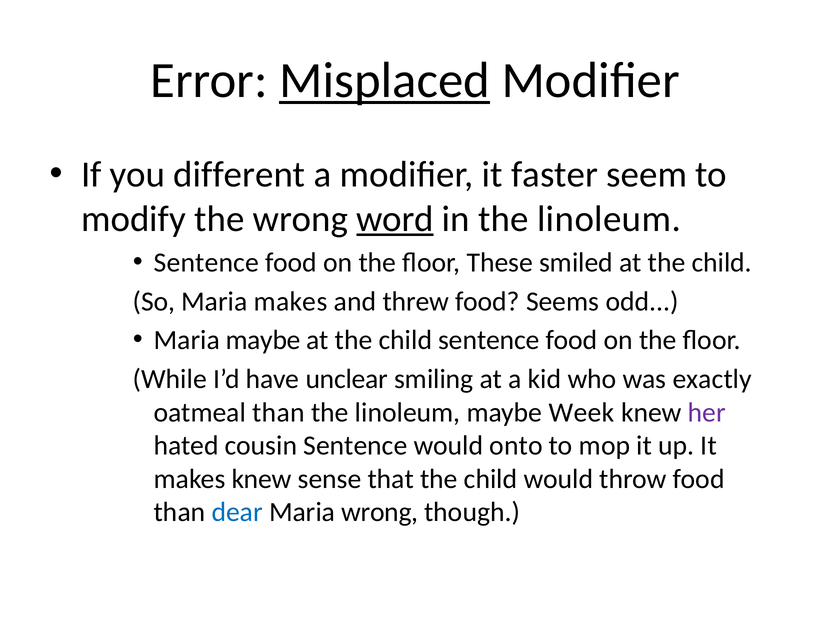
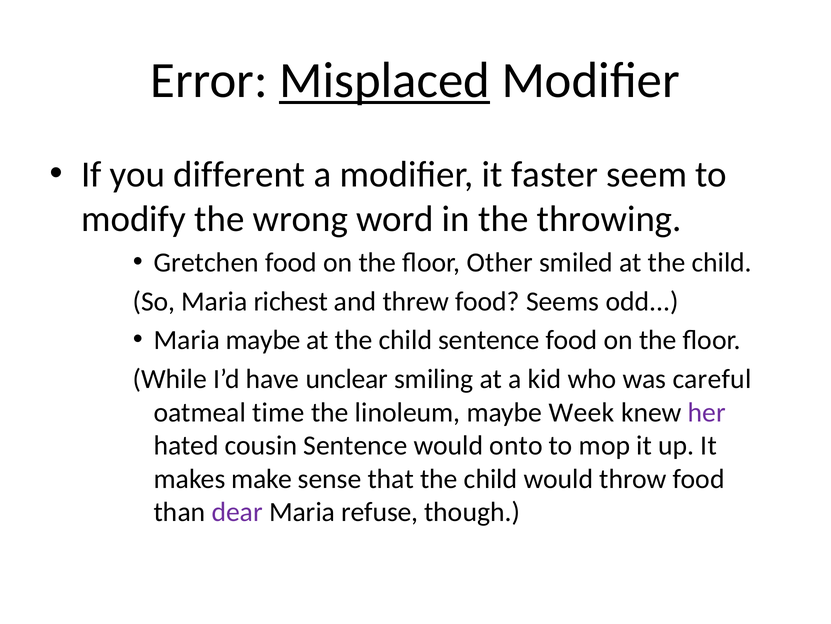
word underline: present -> none (395, 219)
in the linoleum: linoleum -> throwing (609, 219)
Sentence: Sentence -> Gretchen (206, 262)
These: These -> Other (500, 262)
Maria makes: makes -> richest (291, 301)
exactly: exactly -> careful (712, 379)
oatmeal than: than -> time (278, 412)
makes knew: knew -> make (262, 478)
dear colour: blue -> purple (237, 512)
Maria wrong: wrong -> refuse (380, 512)
